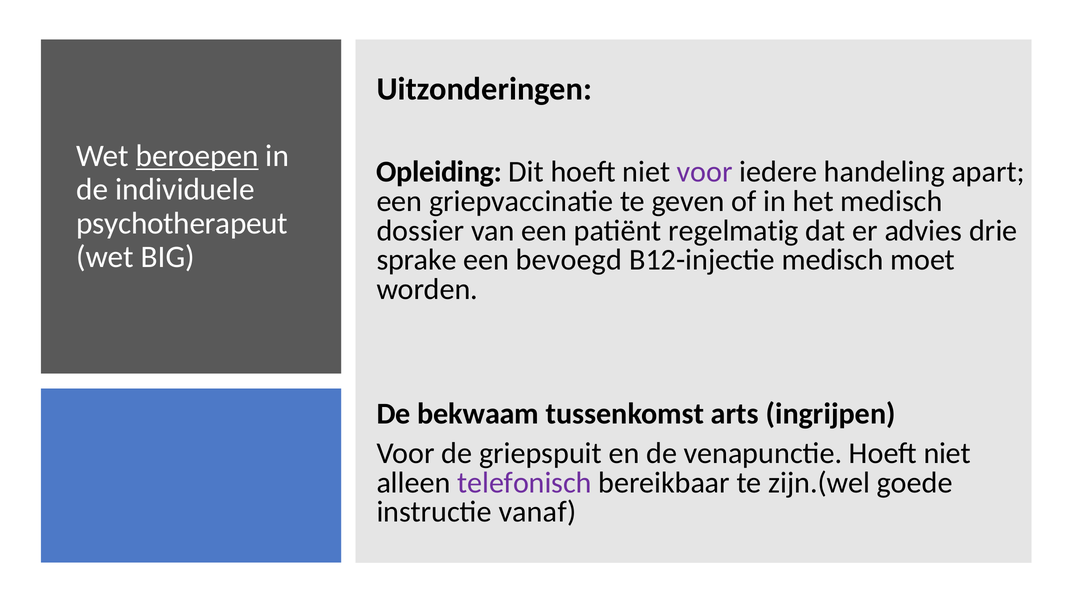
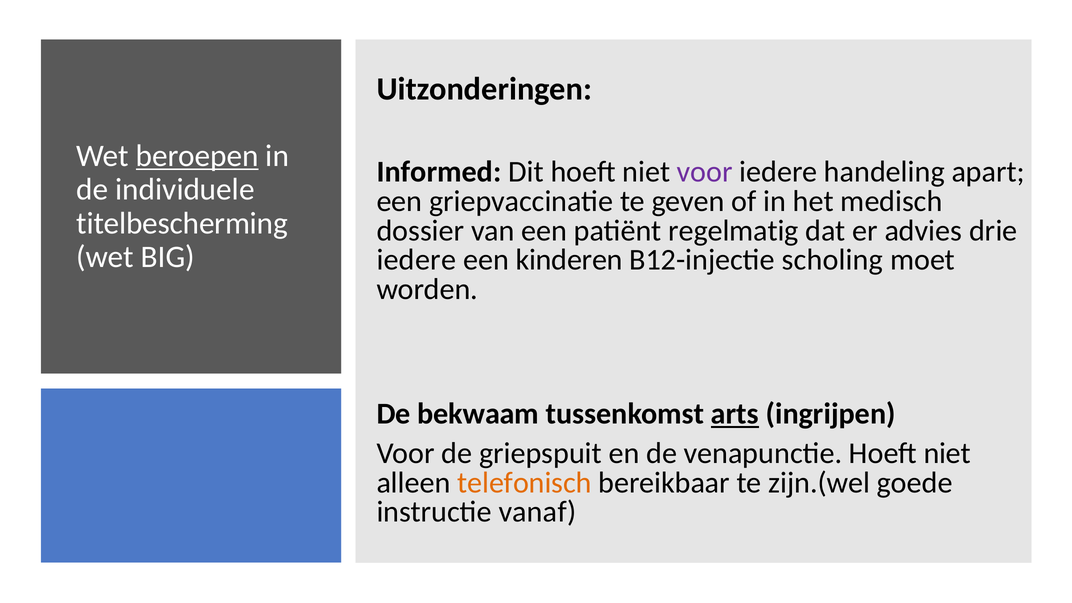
Opleiding: Opleiding -> Informed (439, 172)
psychotherapeut: psychotherapeut -> titelbescherming (182, 223)
sprake: sprake -> iedere (416, 260)
bevoegd: bevoegd -> kinderen (569, 260)
B12-injectie medisch: medisch -> scholing (832, 260)
arts underline: none -> present (735, 414)
telefonisch colour: purple -> orange (524, 483)
